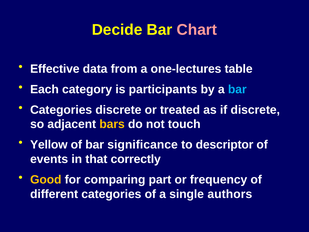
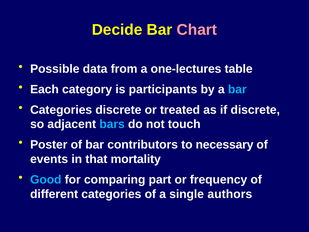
Effective: Effective -> Possible (55, 69)
bars colour: yellow -> light blue (112, 124)
Yellow: Yellow -> Poster (49, 145)
significance: significance -> contributors (143, 145)
descriptor: descriptor -> necessary (225, 145)
correctly: correctly -> mortality (136, 159)
Good colour: yellow -> light blue (46, 179)
